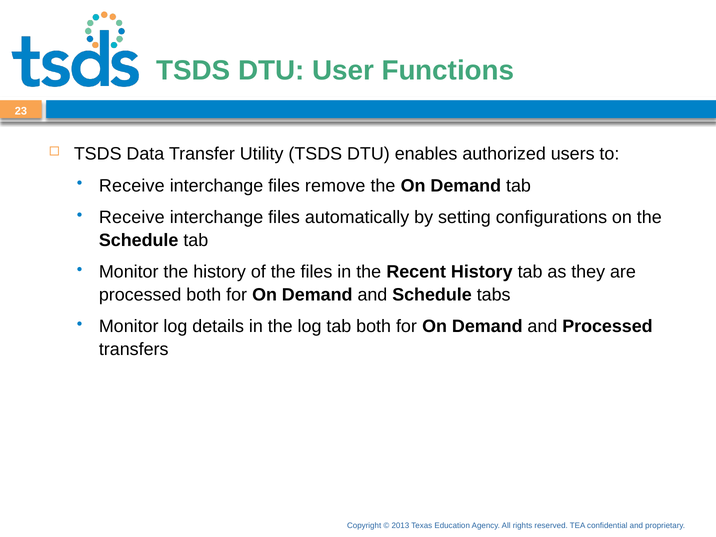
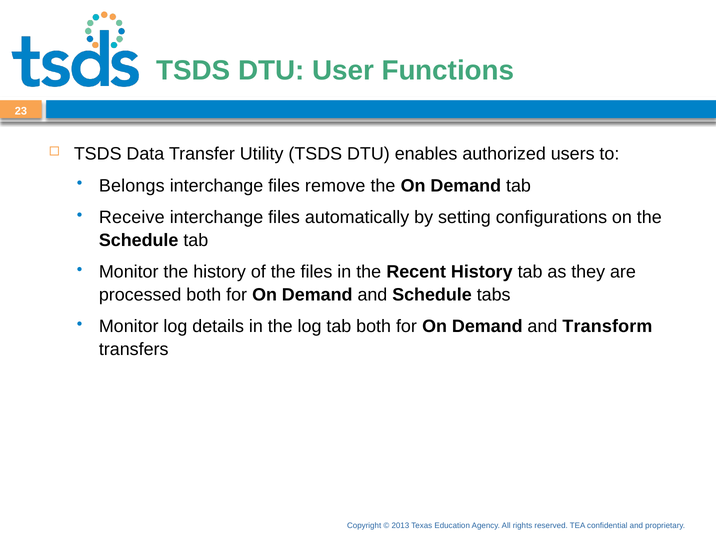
Receive: Receive -> Belongs (132, 186)
and Processed: Processed -> Transform (607, 326)
